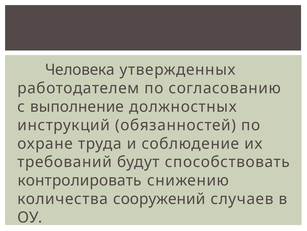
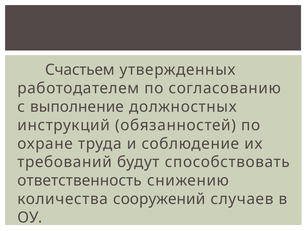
Человека: Человека -> Счастьем (80, 70)
контролировать: контролировать -> ответственность (80, 180)
